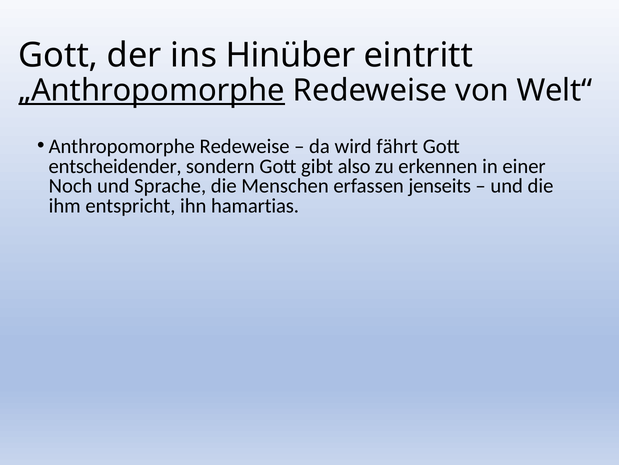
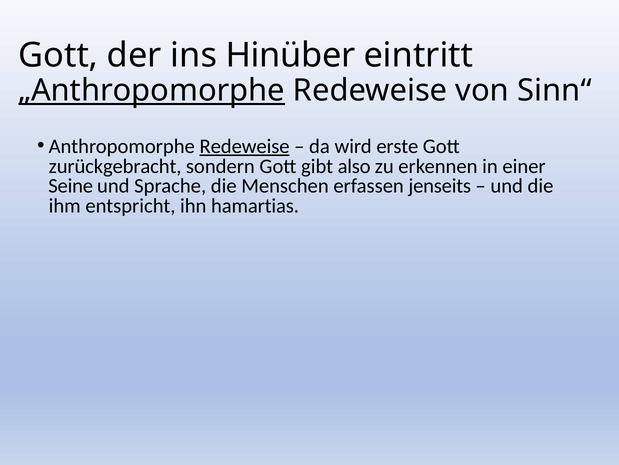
Welt“: Welt“ -> Sinn“ (554, 91)
Redeweise underline: none -> present (245, 146)
fährt: fährt -> erste (397, 146)
entscheidender: entscheidender -> zurückgebracht (115, 166)
Noch: Noch -> Seine (71, 186)
